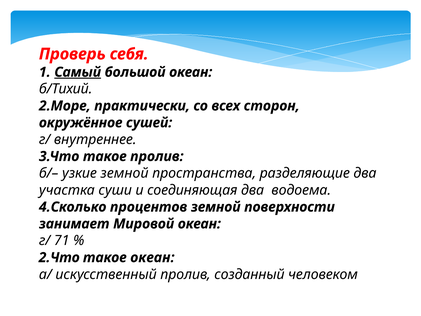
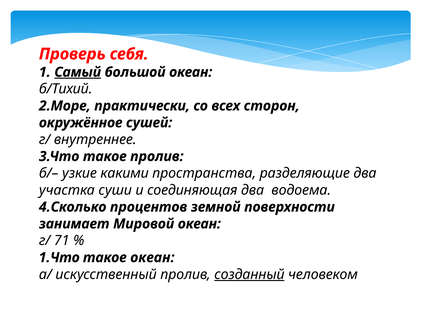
узкие земной: земной -> какими (125, 173)
2.Что: 2.Что -> 1.Что (59, 257)
созданный underline: none -> present (249, 274)
